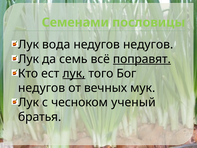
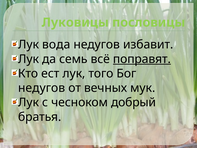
Семенами: Семенами -> Луковицы (75, 22)
недугов недугов: недугов -> избавит (148, 45)
лук underline: present -> none (74, 73)
ученый: ученый -> добрый (134, 102)
